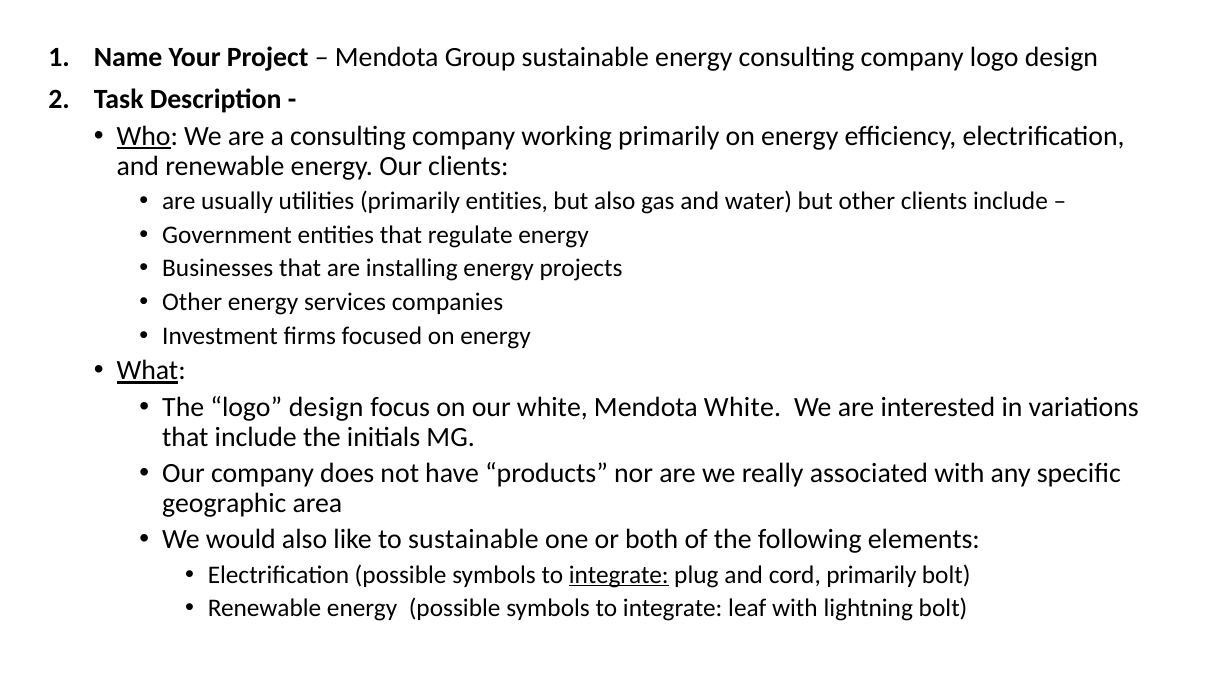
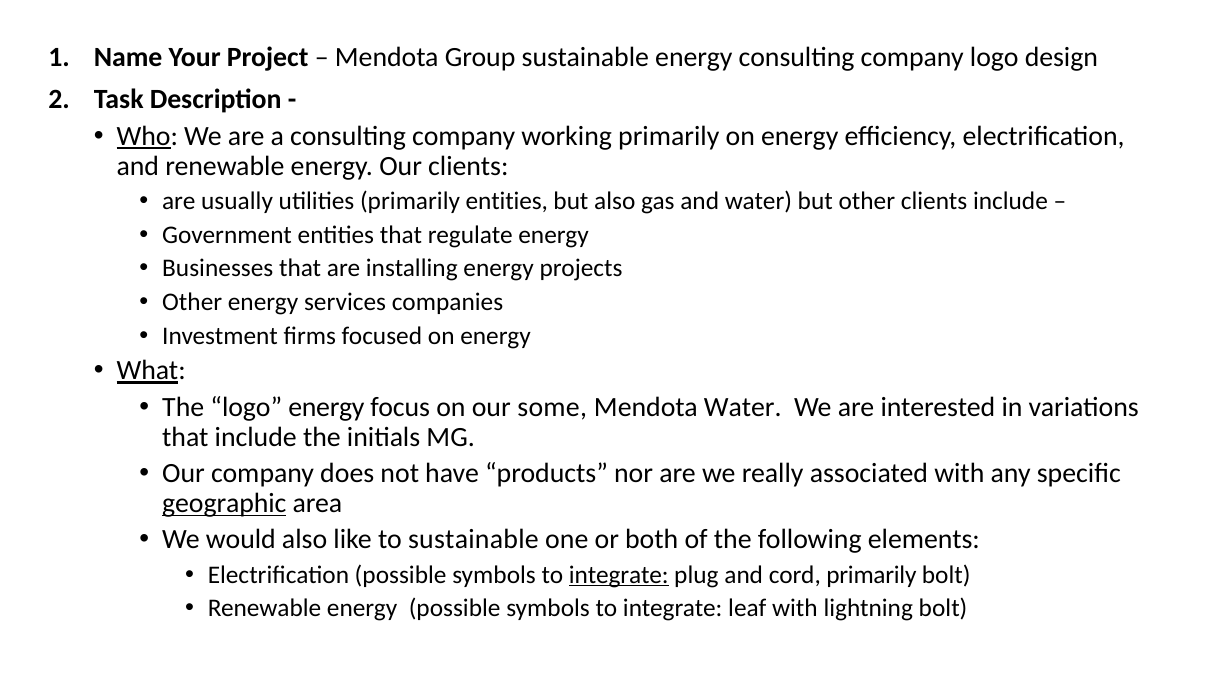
The logo design: design -> energy (326, 407)
our white: white -> some (552, 407)
Mendota White: White -> Water (743, 407)
geographic underline: none -> present (224, 504)
